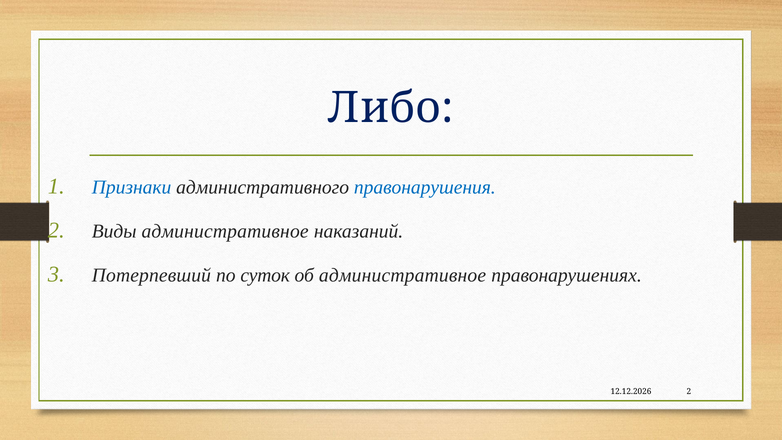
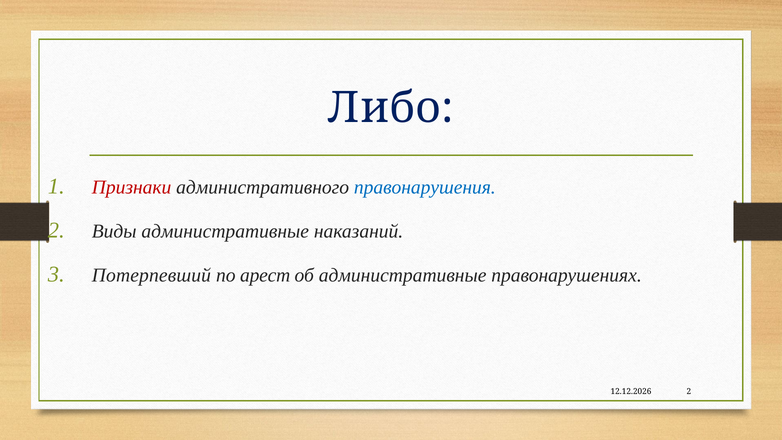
Признаки colour: blue -> red (132, 187)
Виды административное: административное -> административные (225, 231)
суток: суток -> арест (265, 275)
об административное: административное -> административные (403, 275)
